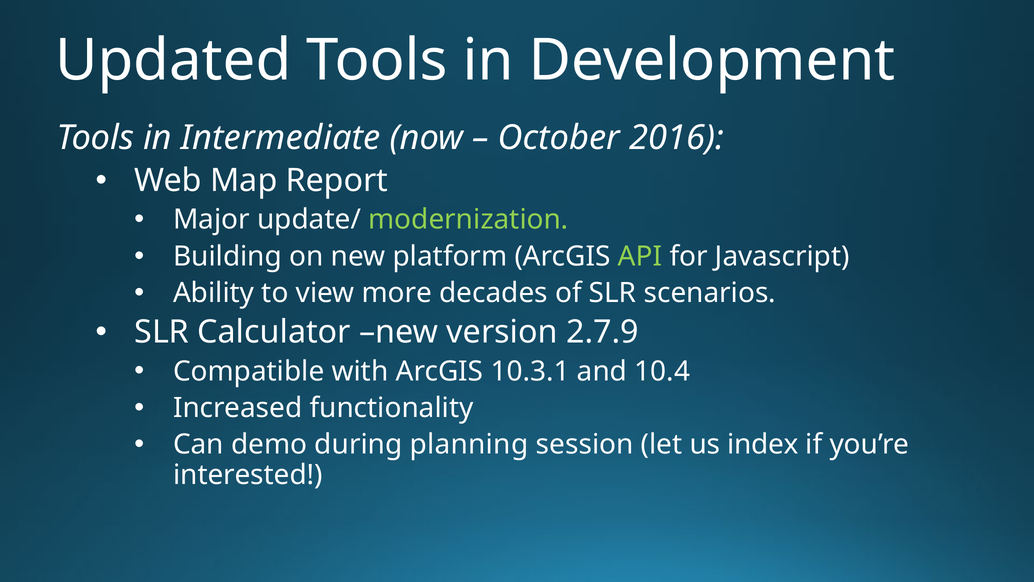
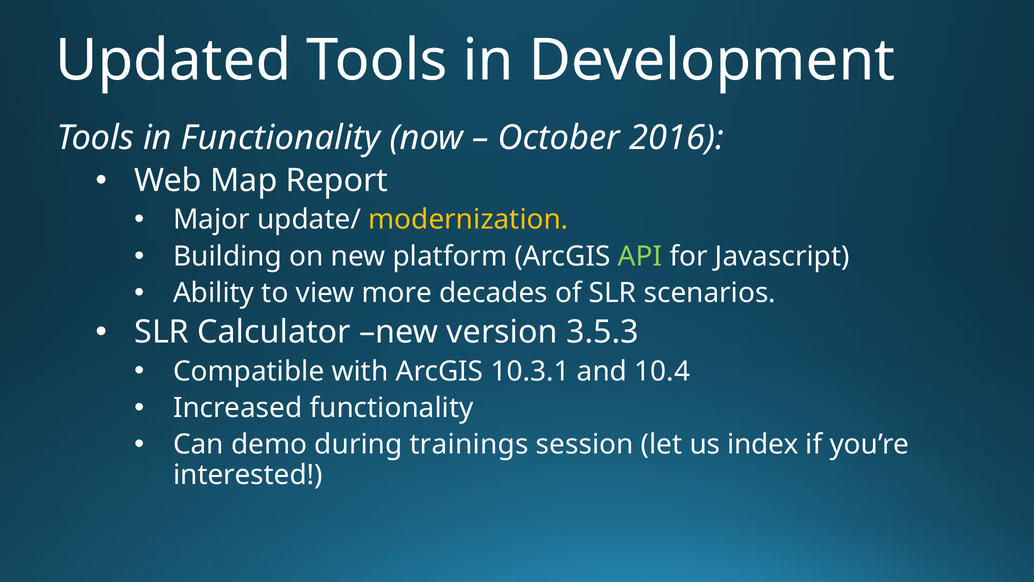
in Intermediate: Intermediate -> Functionality (281, 138)
modernization colour: light green -> yellow (468, 220)
2.7.9: 2.7.9 -> 3.5.3 (602, 332)
planning: planning -> trainings (469, 444)
